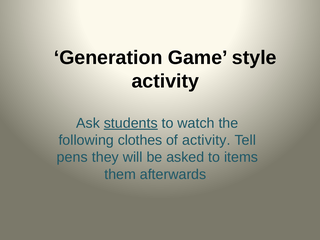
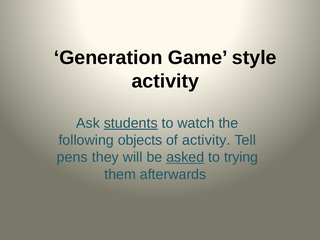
clothes: clothes -> objects (140, 140)
asked underline: none -> present (185, 157)
items: items -> trying (241, 157)
